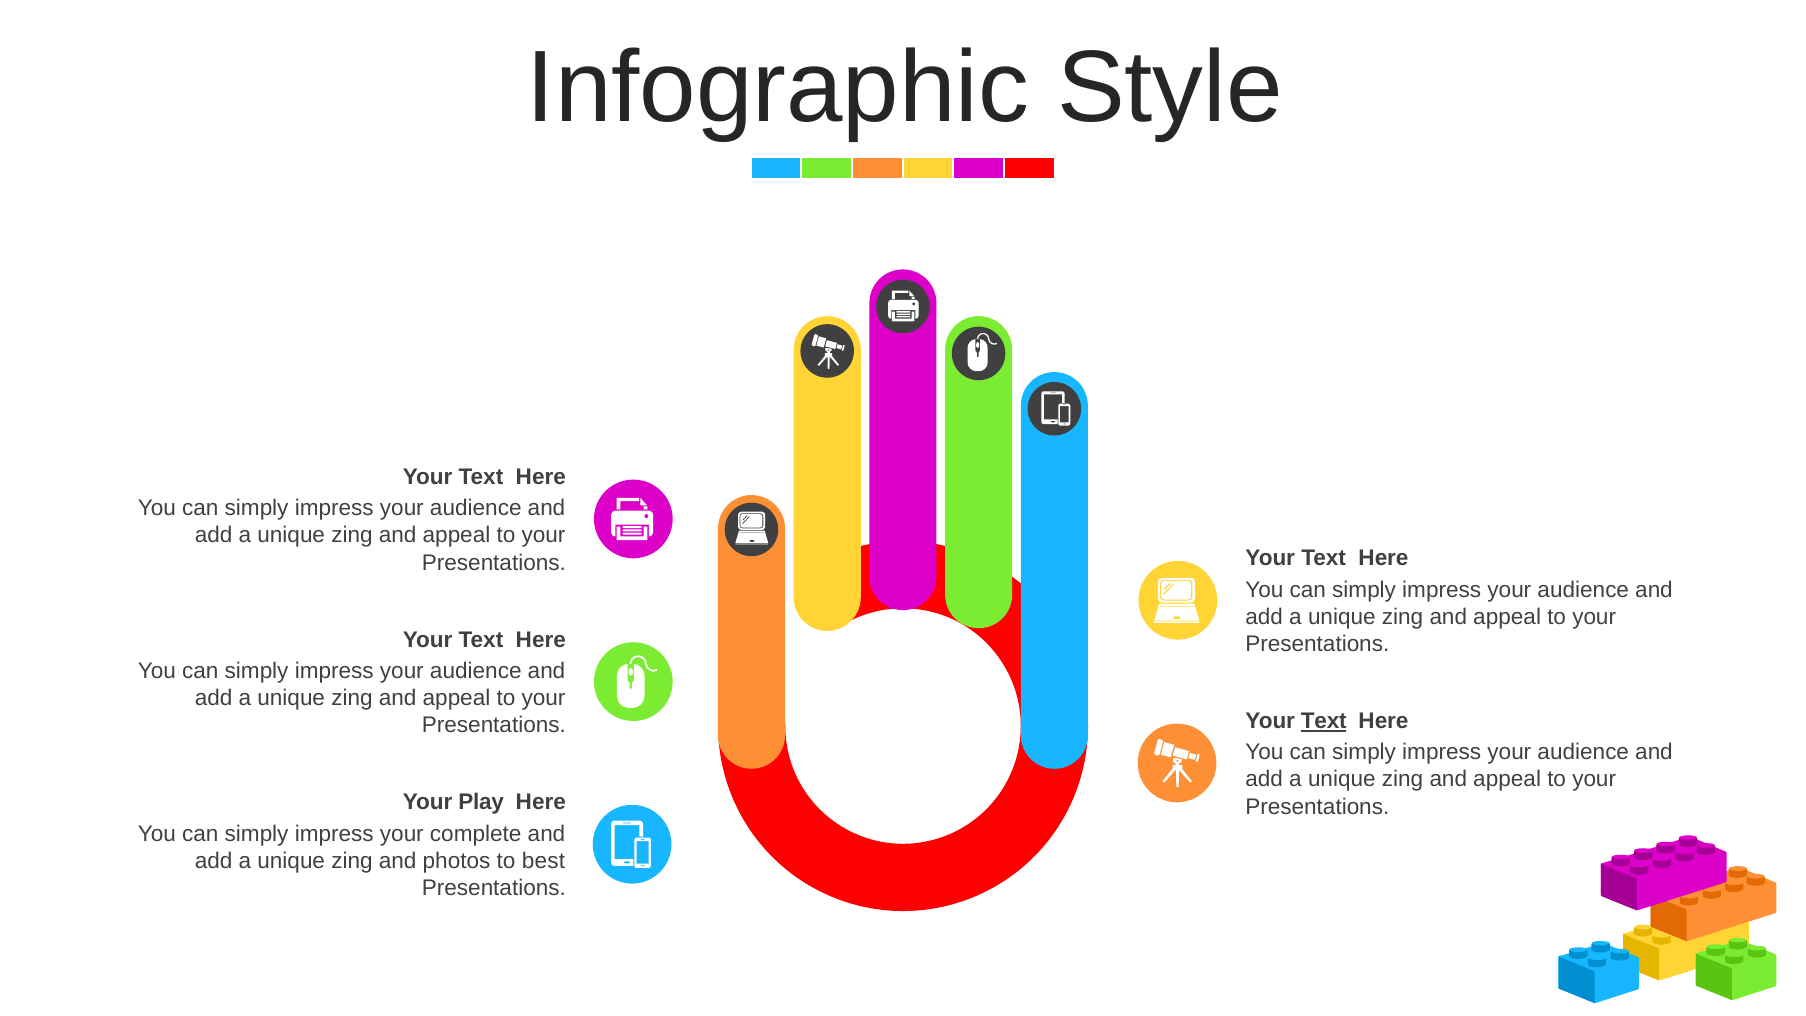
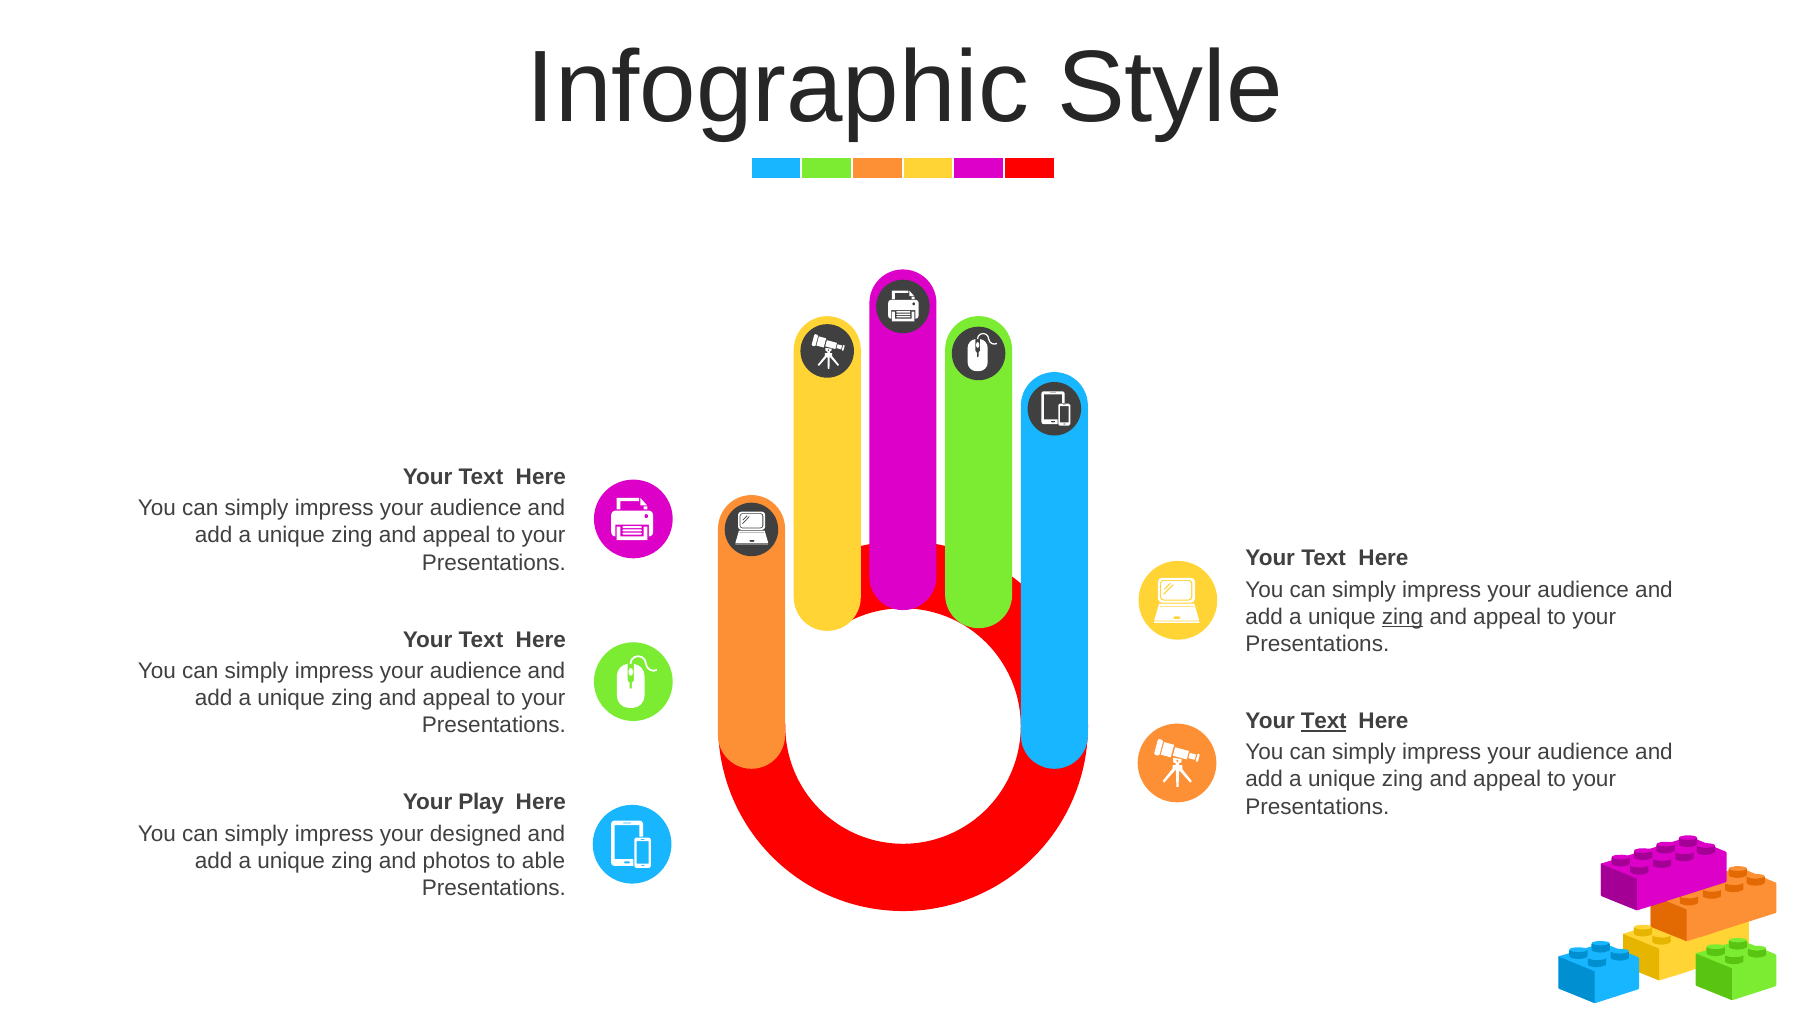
zing underline: none -> present (1403, 617)
complete: complete -> designed (476, 834)
best: best -> able (544, 861)
